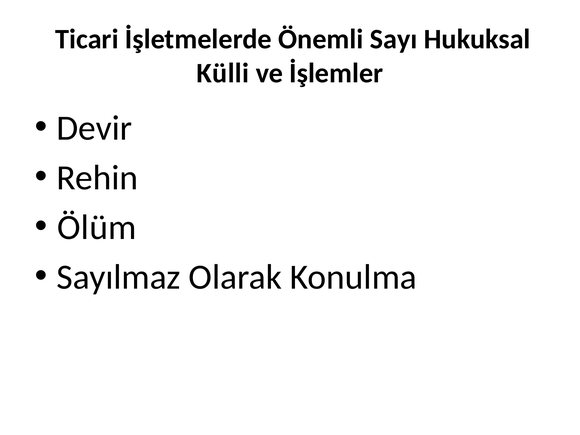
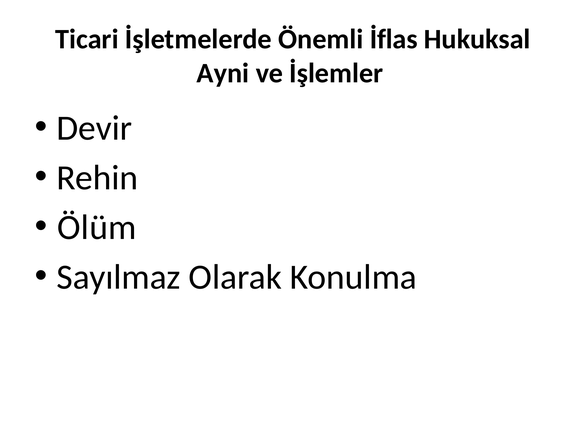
Sayı: Sayı -> İflas (394, 39)
Külli: Külli -> Ayni (223, 73)
